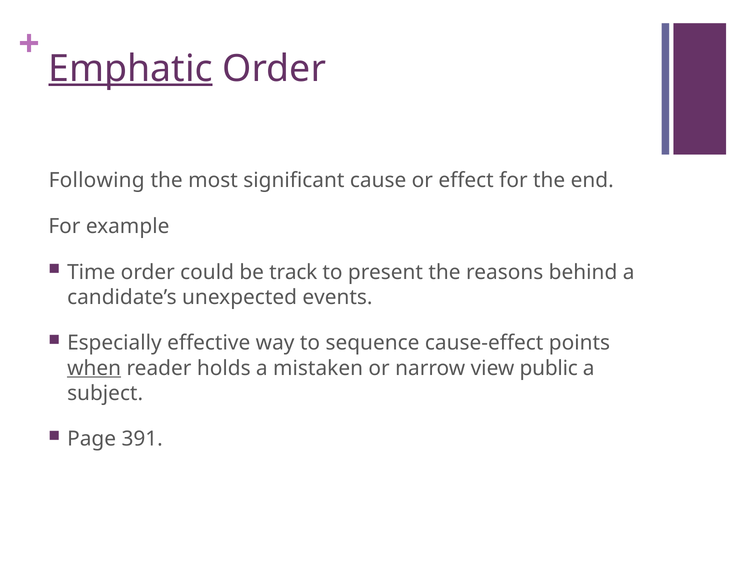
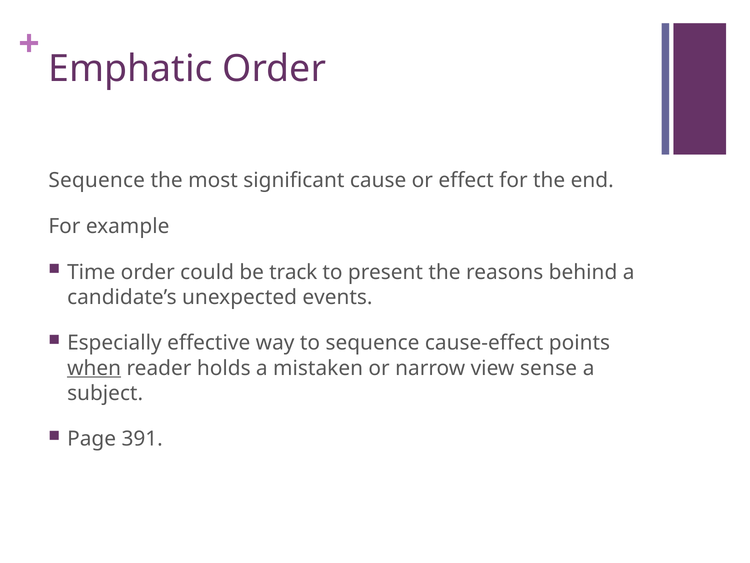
Emphatic underline: present -> none (131, 69)
Following: Following -> Sequence (97, 180)
public: public -> sense (549, 368)
